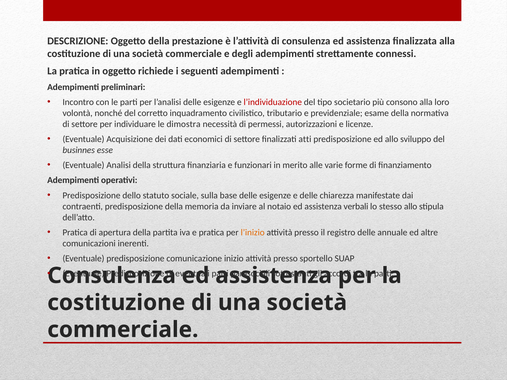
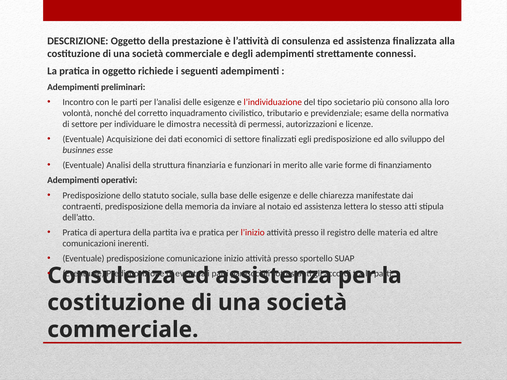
atti: atti -> egli (305, 139)
verbali: verbali -> lettera (356, 207)
stesso allo: allo -> atti (411, 207)
l’inizio colour: orange -> red (253, 233)
annuale: annuale -> materia (392, 233)
